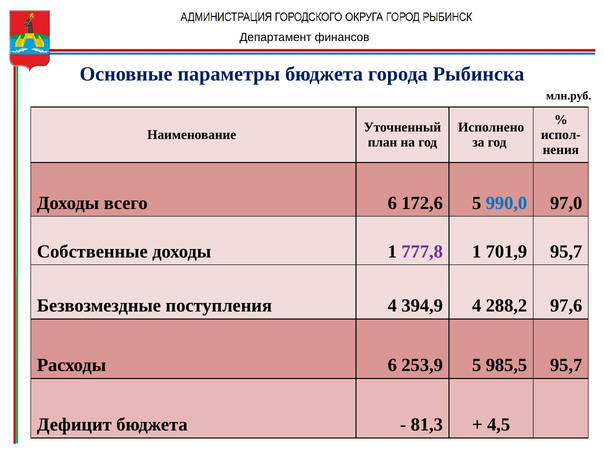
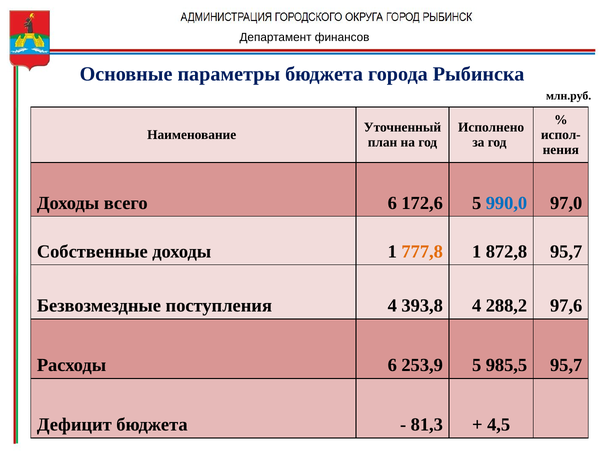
777,8 colour: purple -> orange (422, 252)
701,9: 701,9 -> 872,8 (507, 252)
394,9: 394,9 -> 393,8 (422, 306)
